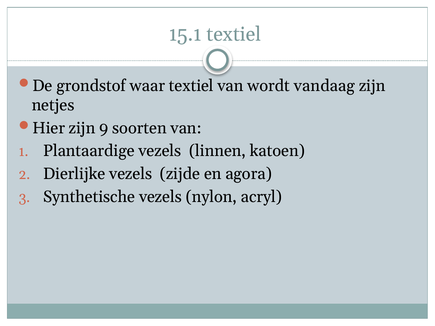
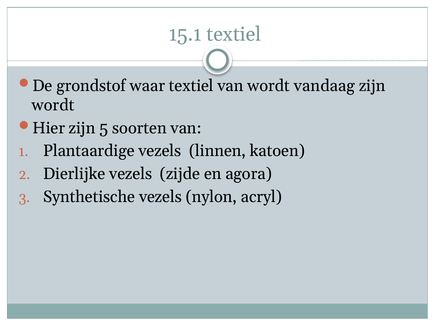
netjes: netjes -> wordt (53, 105)
9: 9 -> 5 (104, 128)
